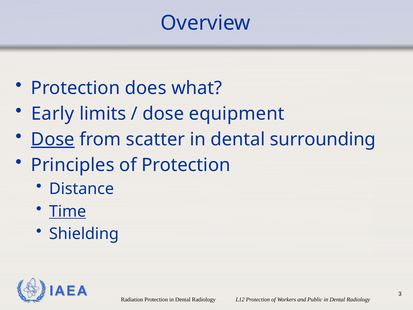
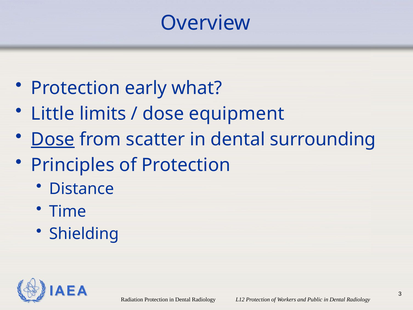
does: does -> early (146, 88)
Early: Early -> Little (53, 114)
Time underline: present -> none (68, 211)
